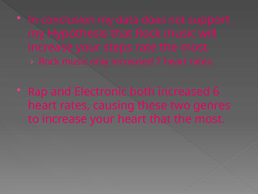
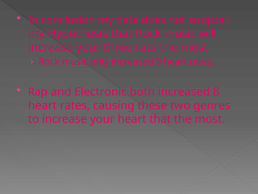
steps: steps -> three (118, 47)
7: 7 -> 9 (159, 61)
6: 6 -> 8 (216, 91)
